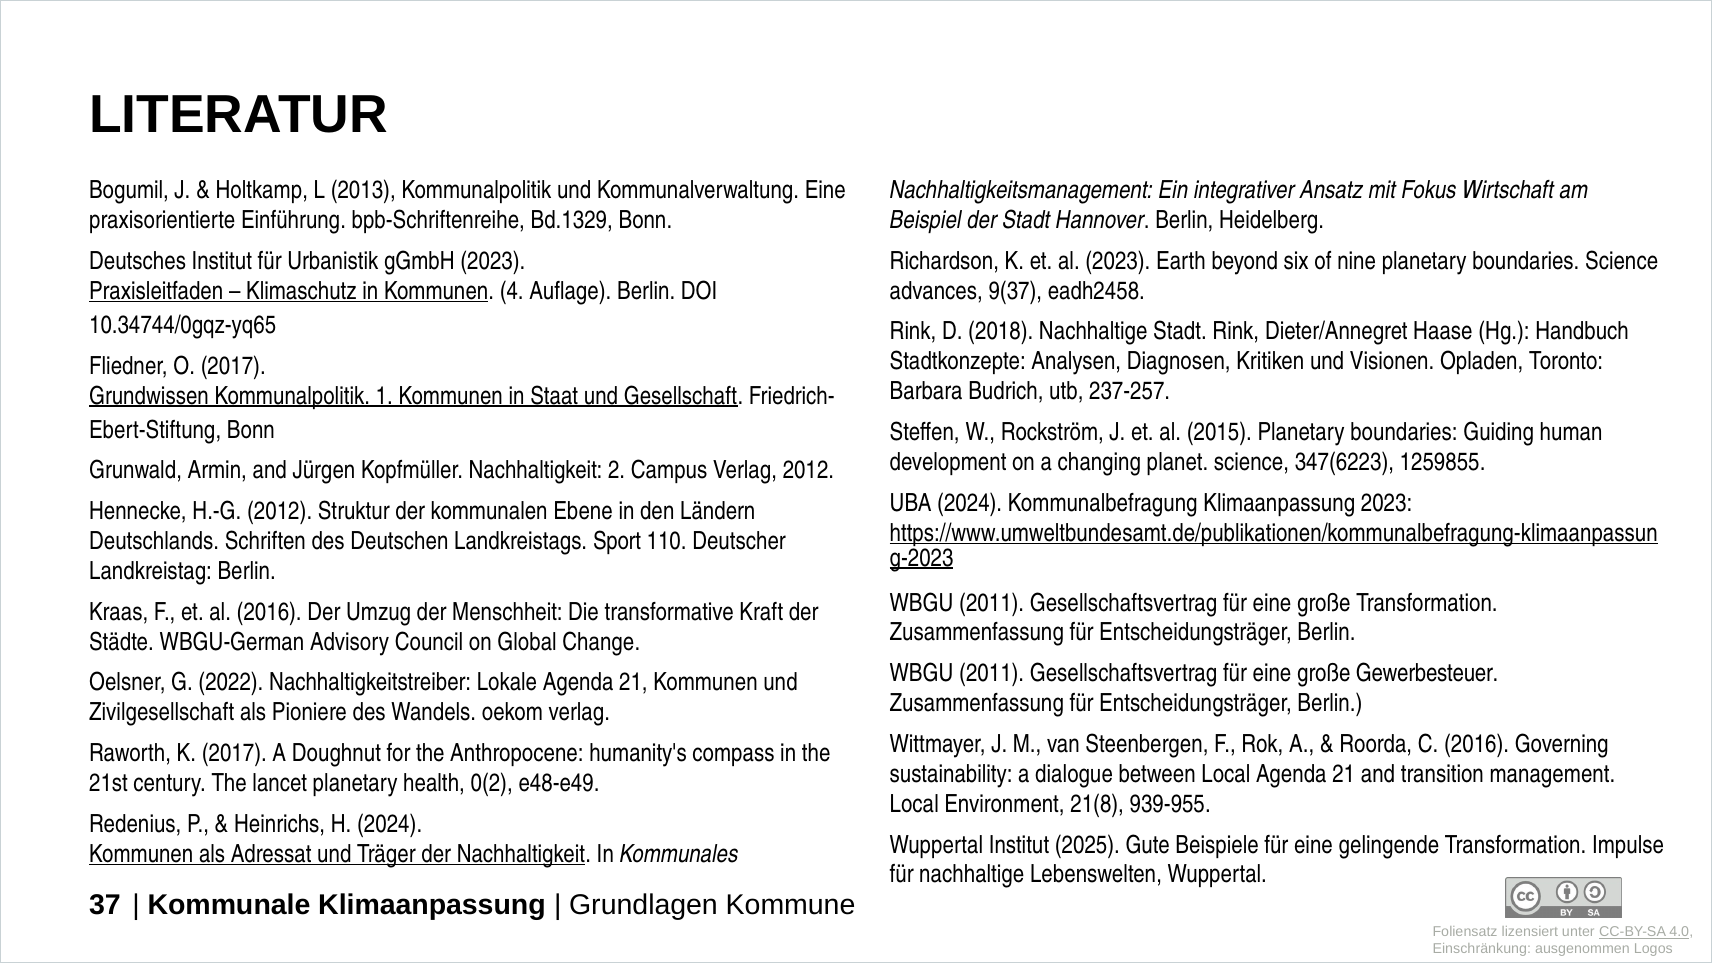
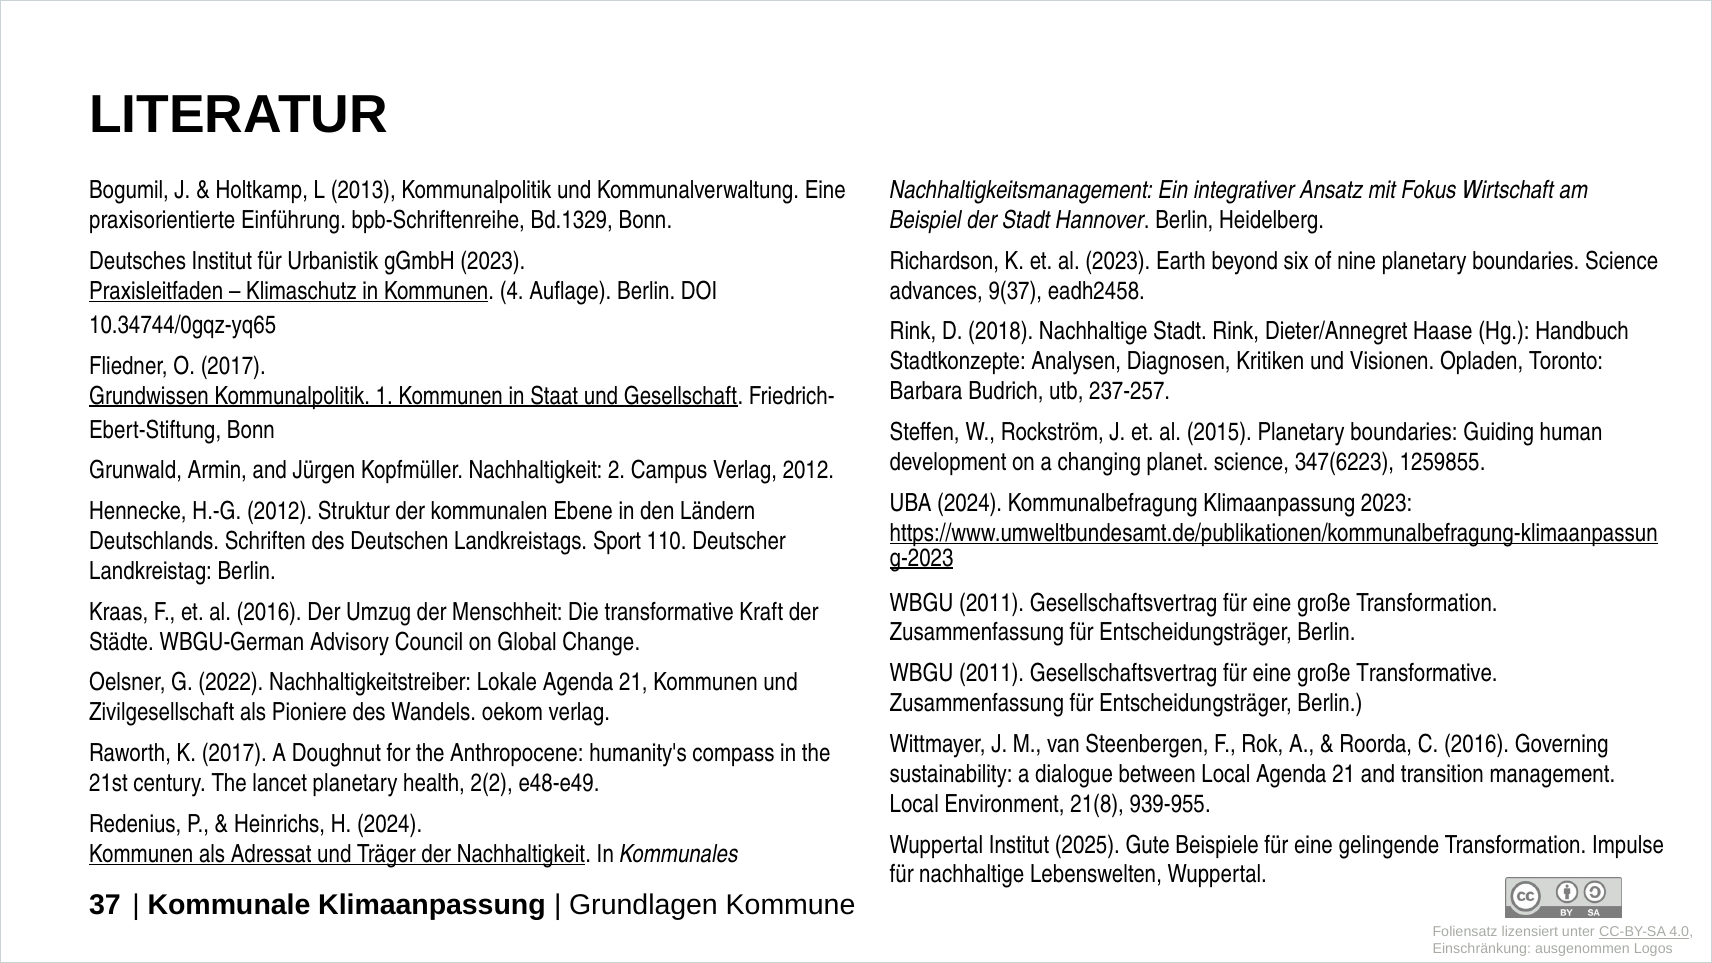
große Gewerbesteuer: Gewerbesteuer -> Transformative (1427, 673)
0(2: 0(2 -> 2(2 (492, 783)
